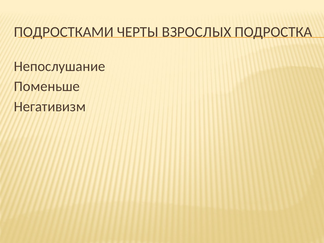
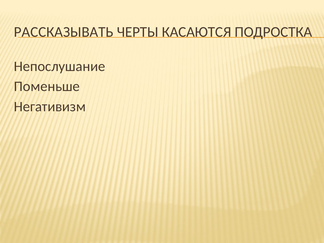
ПОДРОСТКАМИ: ПОДРОСТКАМИ -> РАССКАЗЫВАТЬ (64, 32)
ВЗРОСЛЫХ: ВЗРОСЛЫХ -> КАСАЮТСЯ (197, 32)
